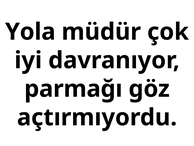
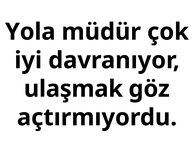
parmağı: parmağı -> ulaşmak (73, 89)
